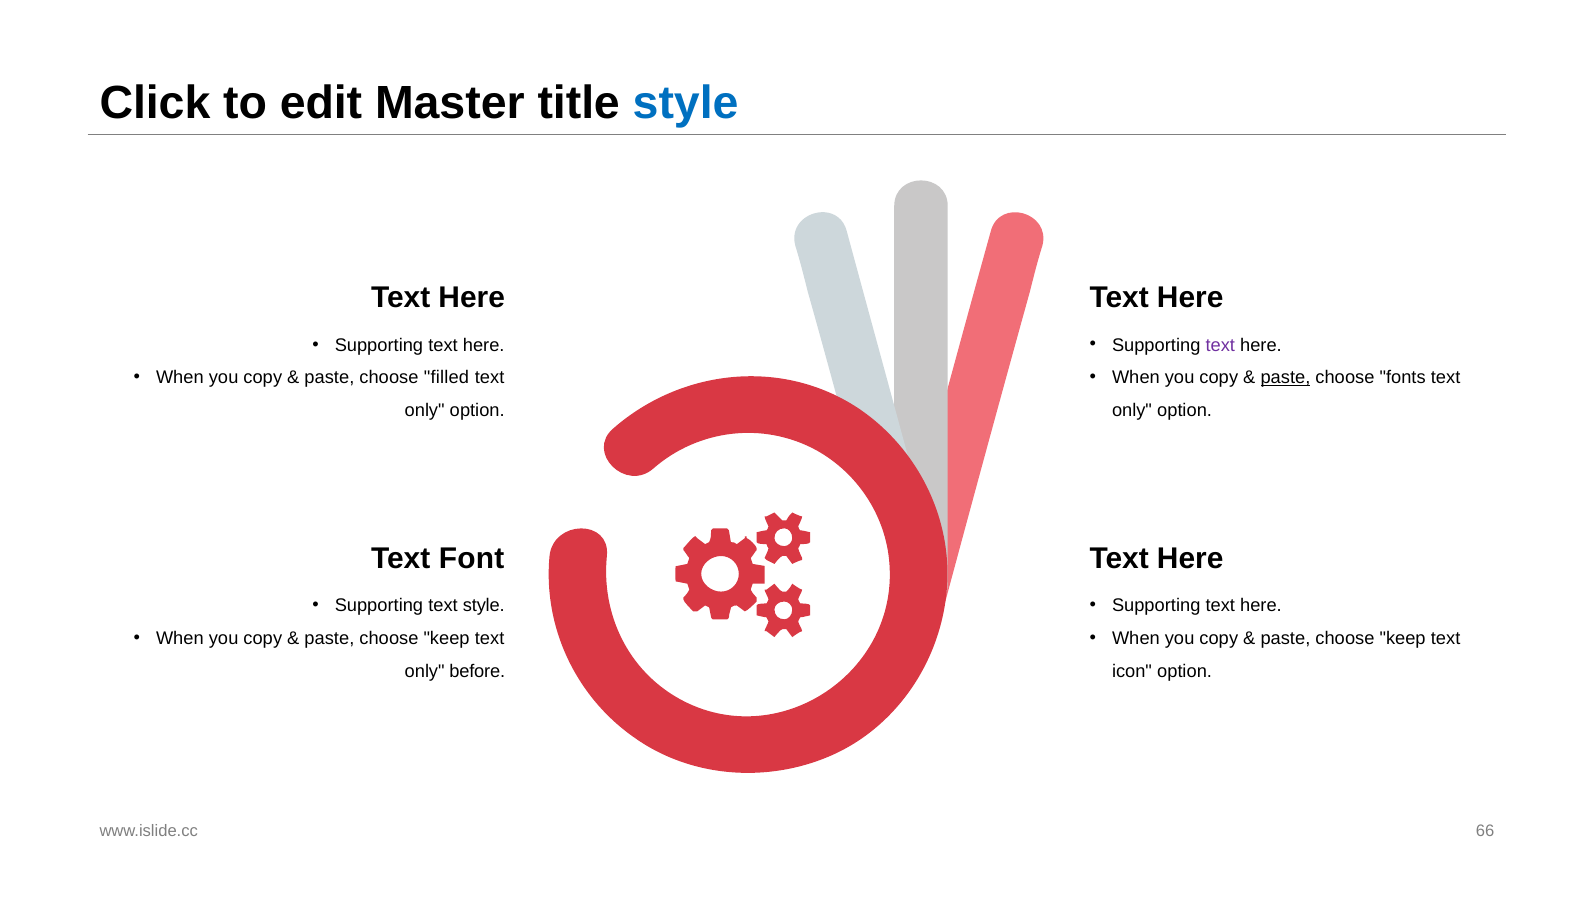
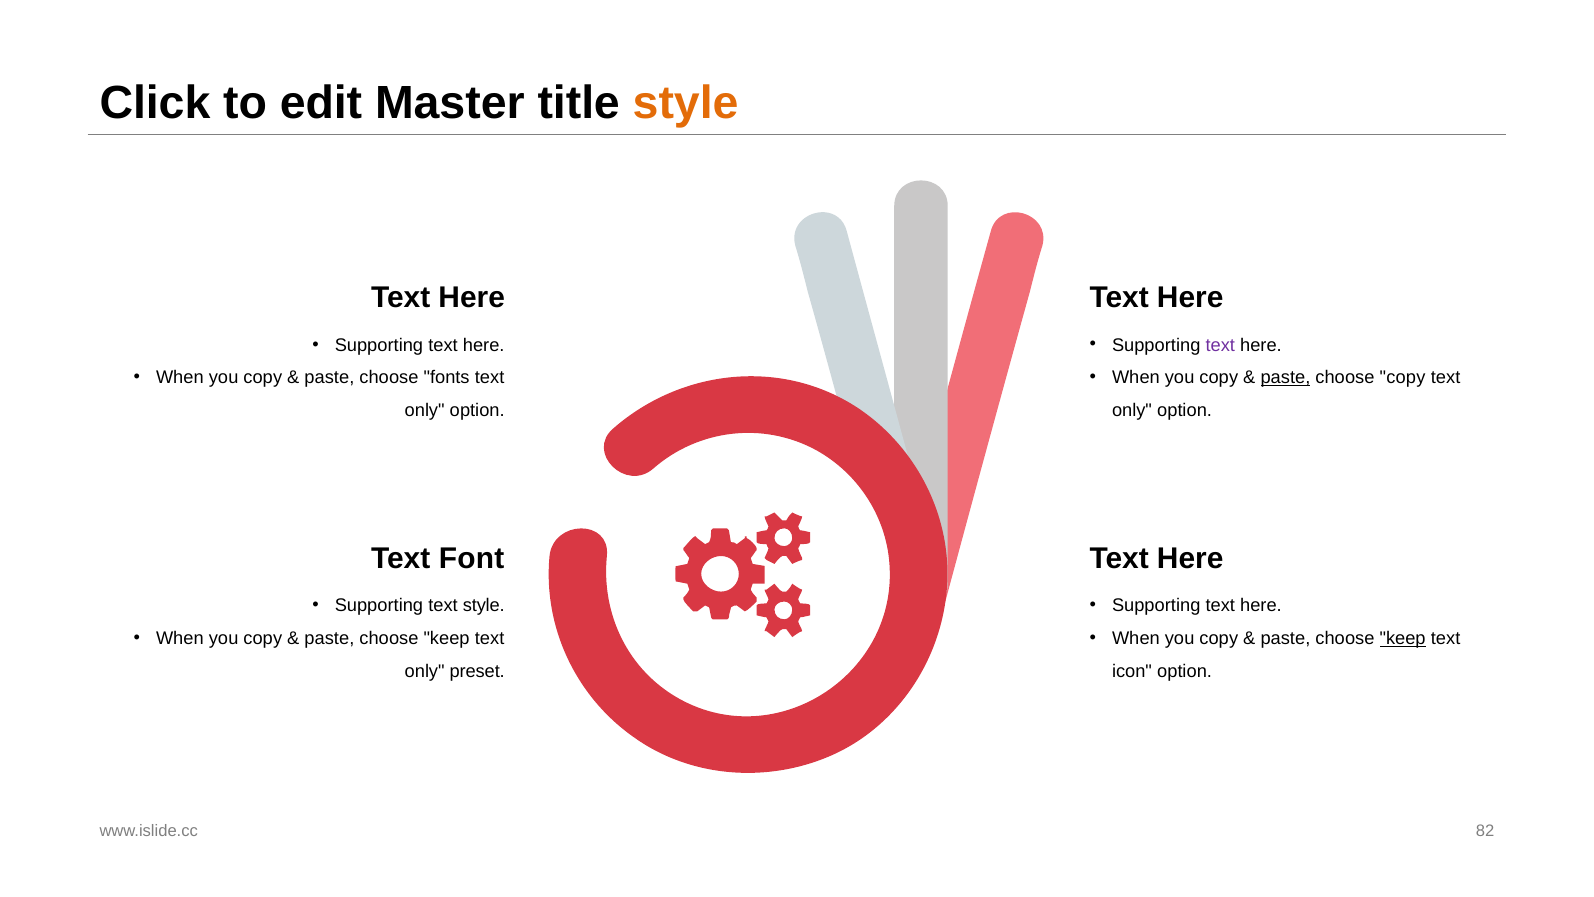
style colour: blue -> orange (686, 103)
choose fonts: fonts -> copy (1403, 378)
filled: filled -> fonts (447, 378)
keep underline: none -> present (1403, 639)
before: before -> preset (477, 671)
66: 66 -> 82 (1485, 831)
